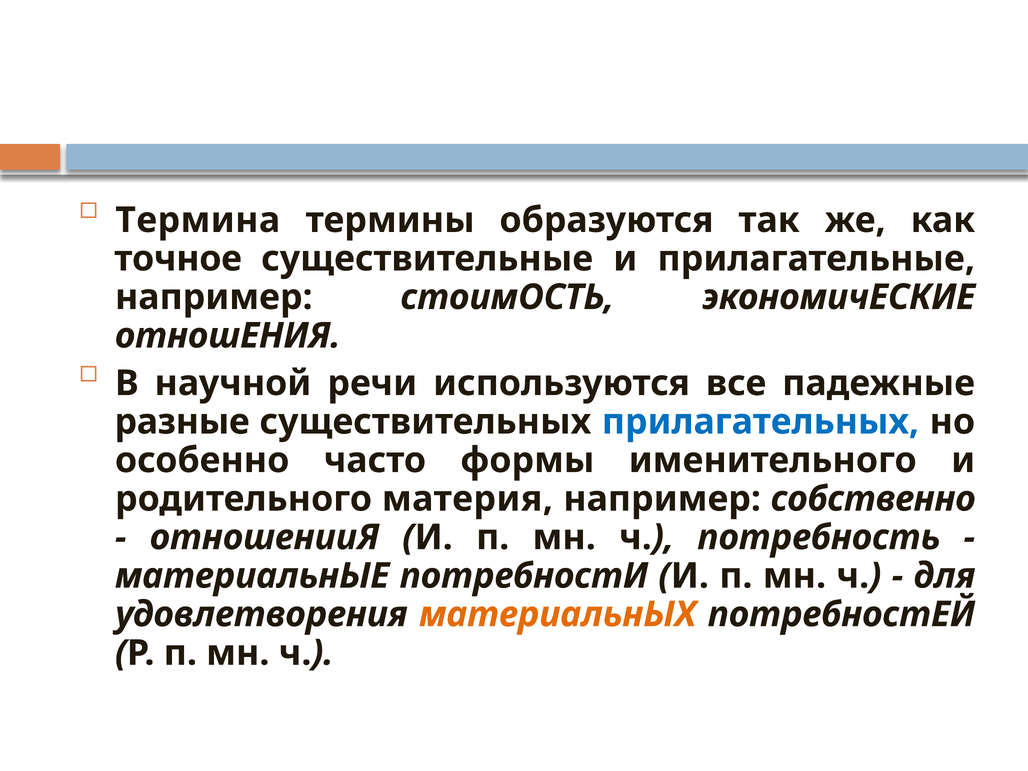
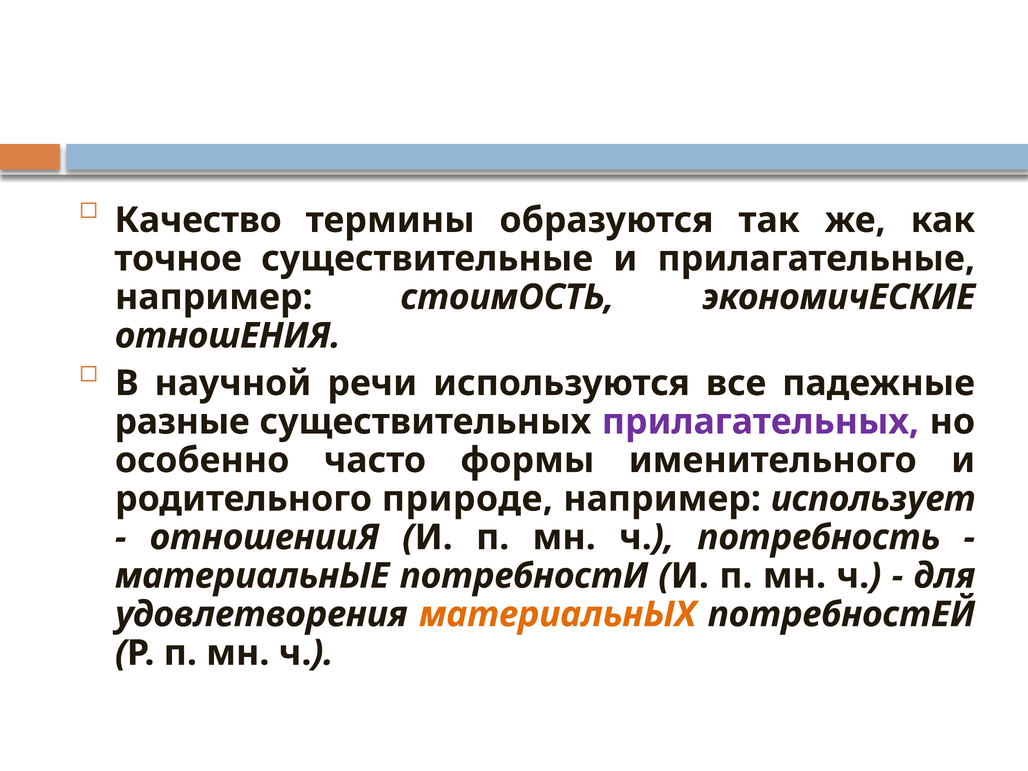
Термина: Термина -> Качество (198, 220)
прилагательных colour: blue -> purple (760, 422)
материя: материя -> природе (467, 499)
собственно: собственно -> использует (873, 499)
